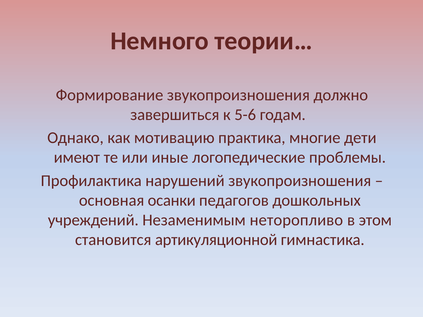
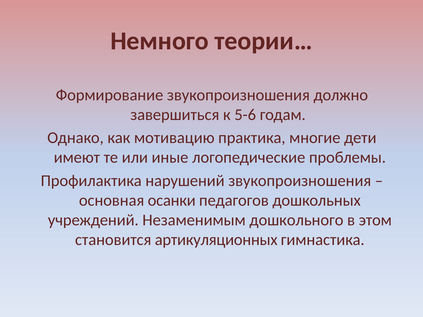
неторопливо: неторопливо -> дошкольного (296, 220)
артикуляционной: артикуляционной -> артикуляционных (216, 240)
